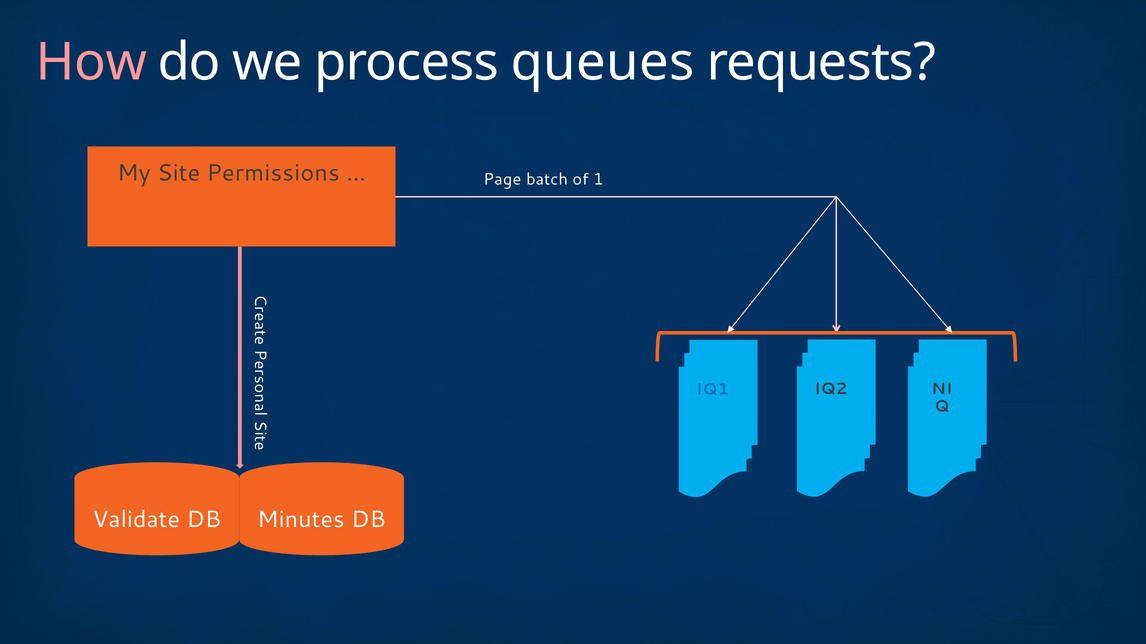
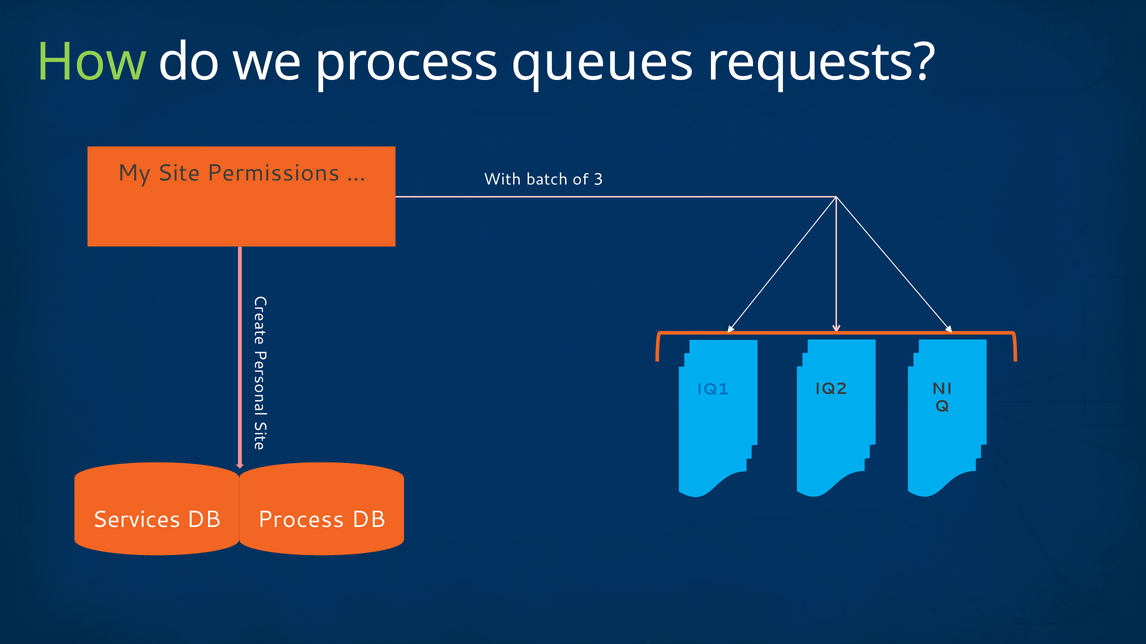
How colour: pink -> light green (92, 62)
Page: Page -> With (502, 179)
1: 1 -> 3 (598, 179)
Validate: Validate -> Services (136, 520)
DB Minutes: Minutes -> Process (301, 520)
